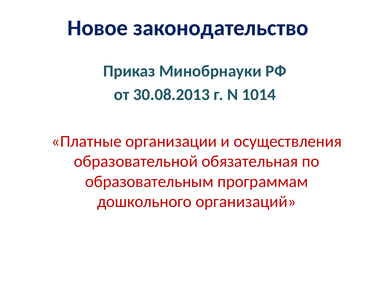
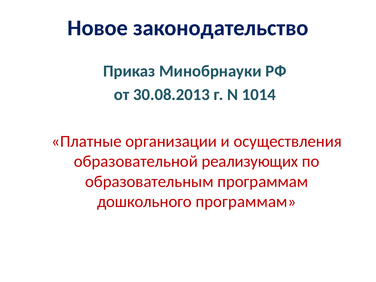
обязательная: обязательная -> реализующих (250, 161)
дошкольного организаций: организаций -> программам (246, 202)
